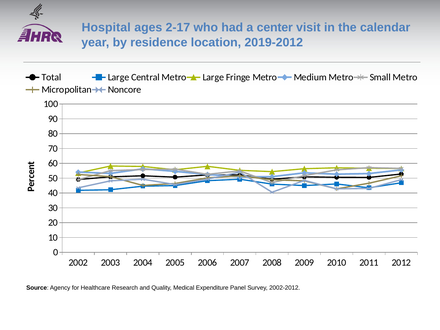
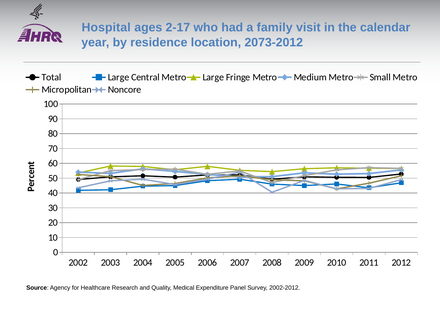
center: center -> family (275, 28)
2019-2012: 2019-2012 -> 2073-2012 (274, 42)
